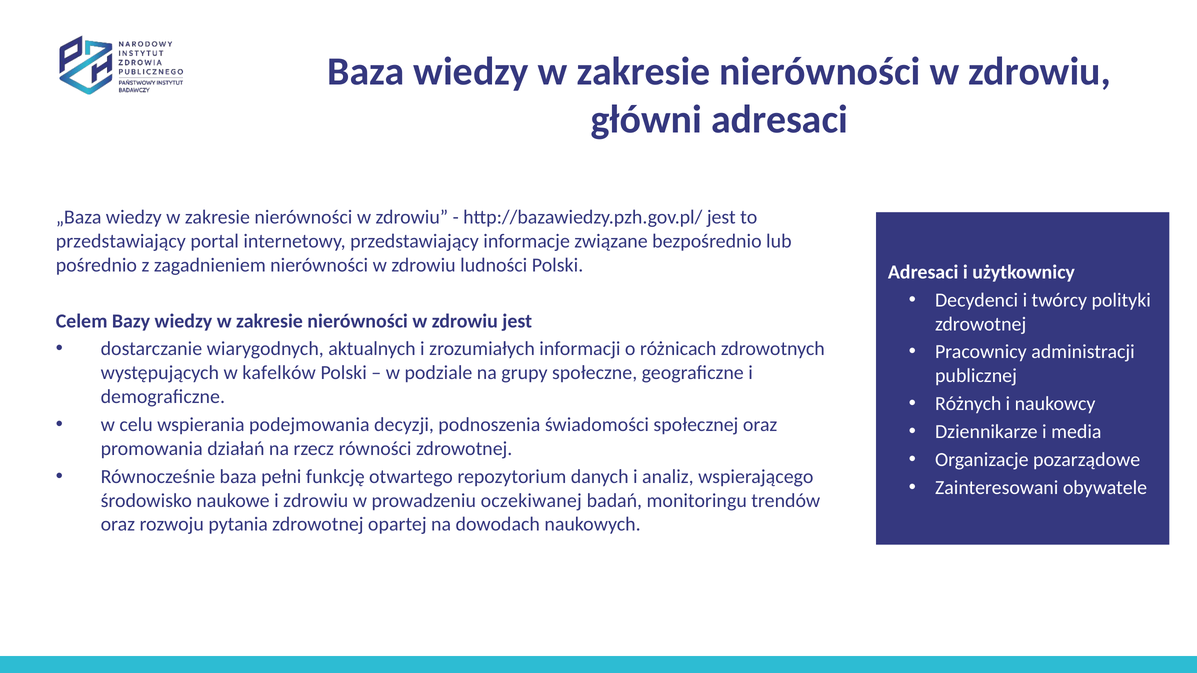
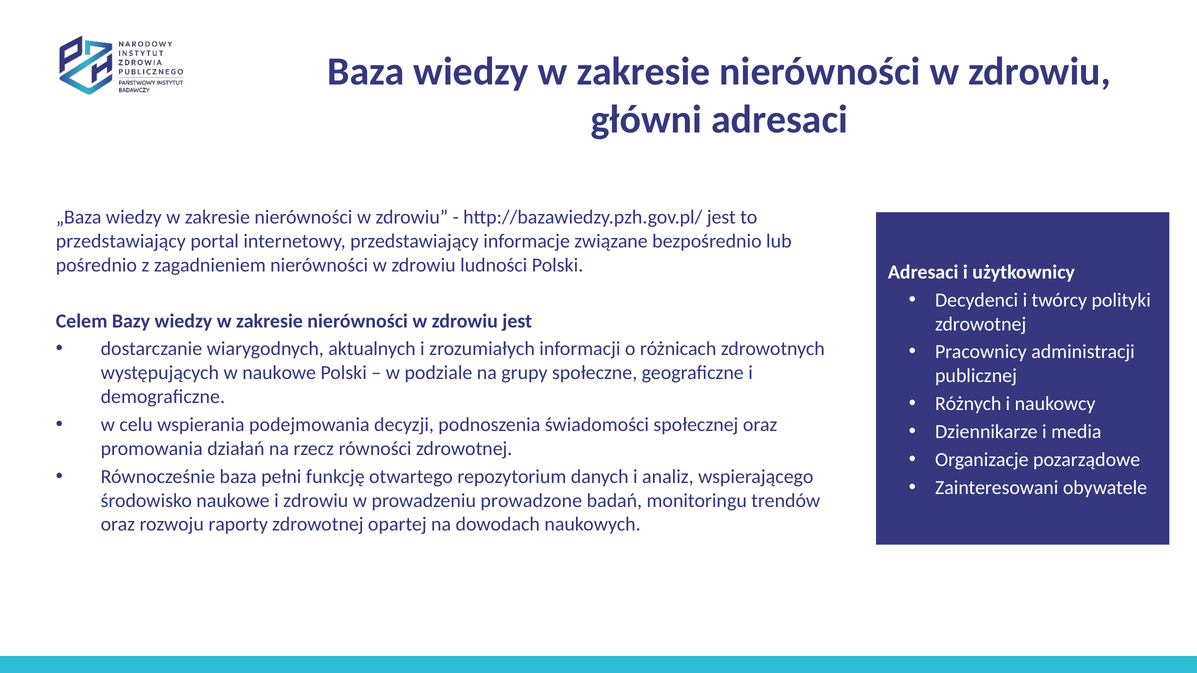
w kafelków: kafelków -> naukowe (279, 373)
oczekiwanej: oczekiwanej -> prowadzone (531, 501)
pytania: pytania -> raporty (238, 525)
